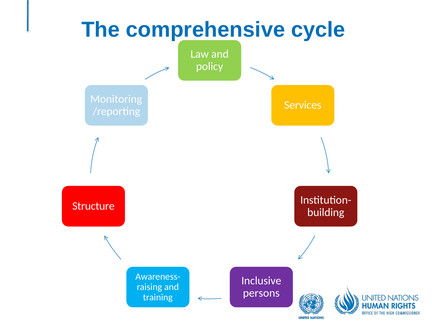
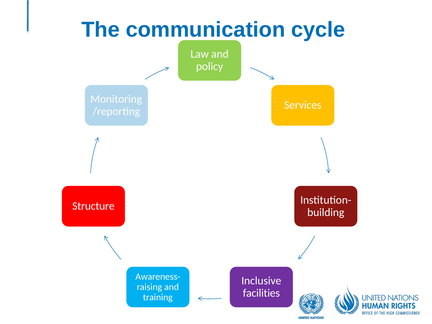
comprehensive: comprehensive -> communication (205, 30)
persons: persons -> facilities (261, 293)
